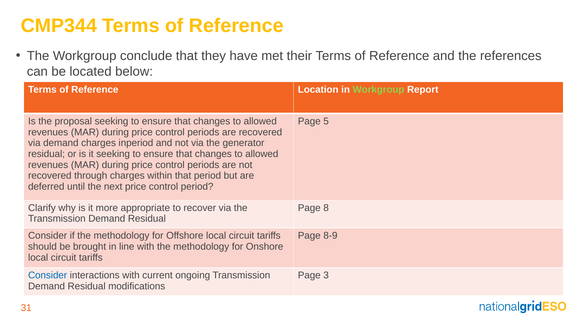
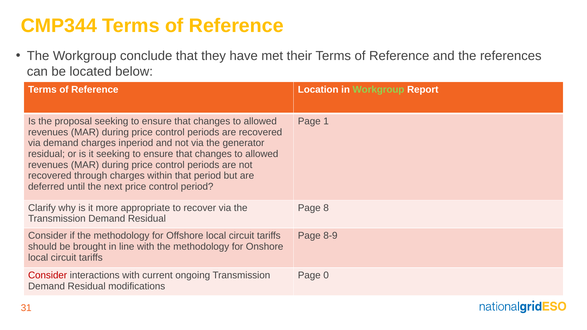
5: 5 -> 1 (326, 121)
Consider colour: blue -> red (48, 276)
3: 3 -> 0 (326, 276)
